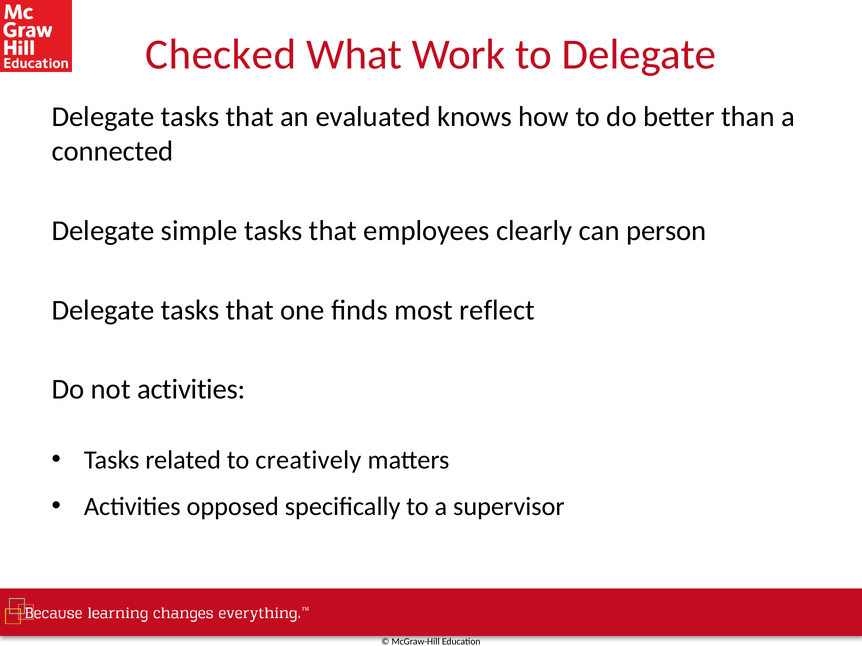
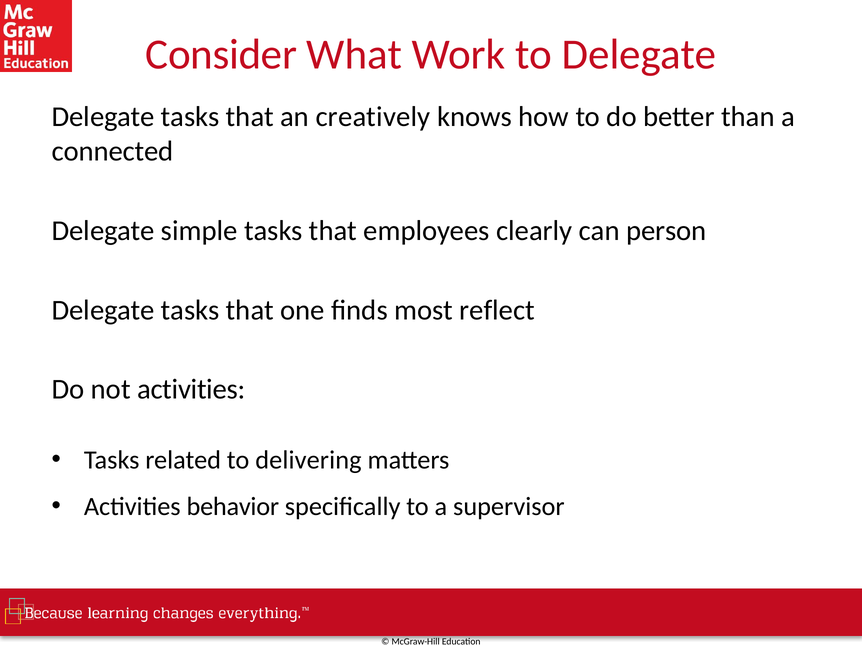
Checked: Checked -> Consider (221, 55)
evaluated: evaluated -> creatively (373, 117)
creatively: creatively -> delivering (308, 460)
opposed: opposed -> behavior (233, 507)
